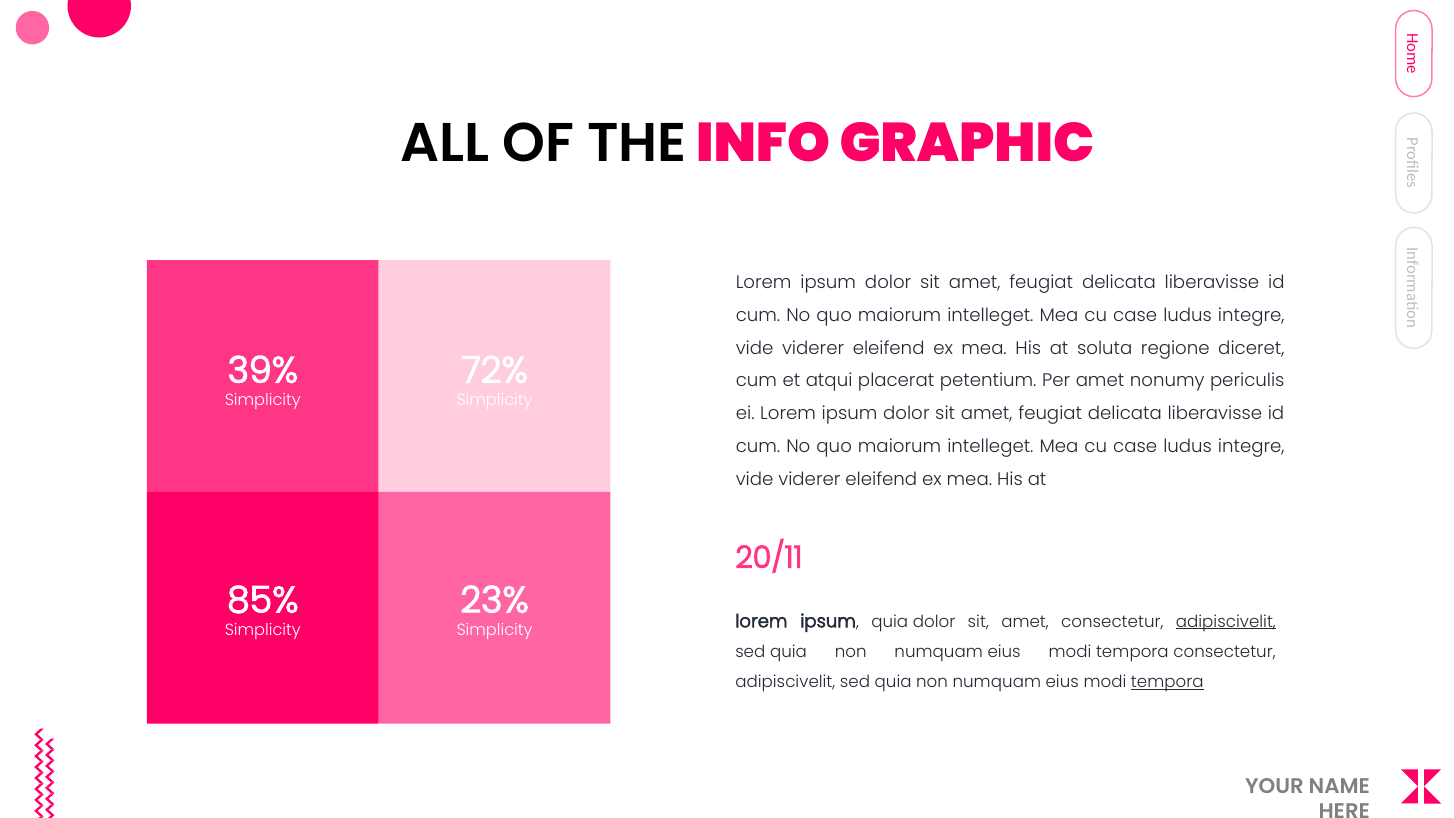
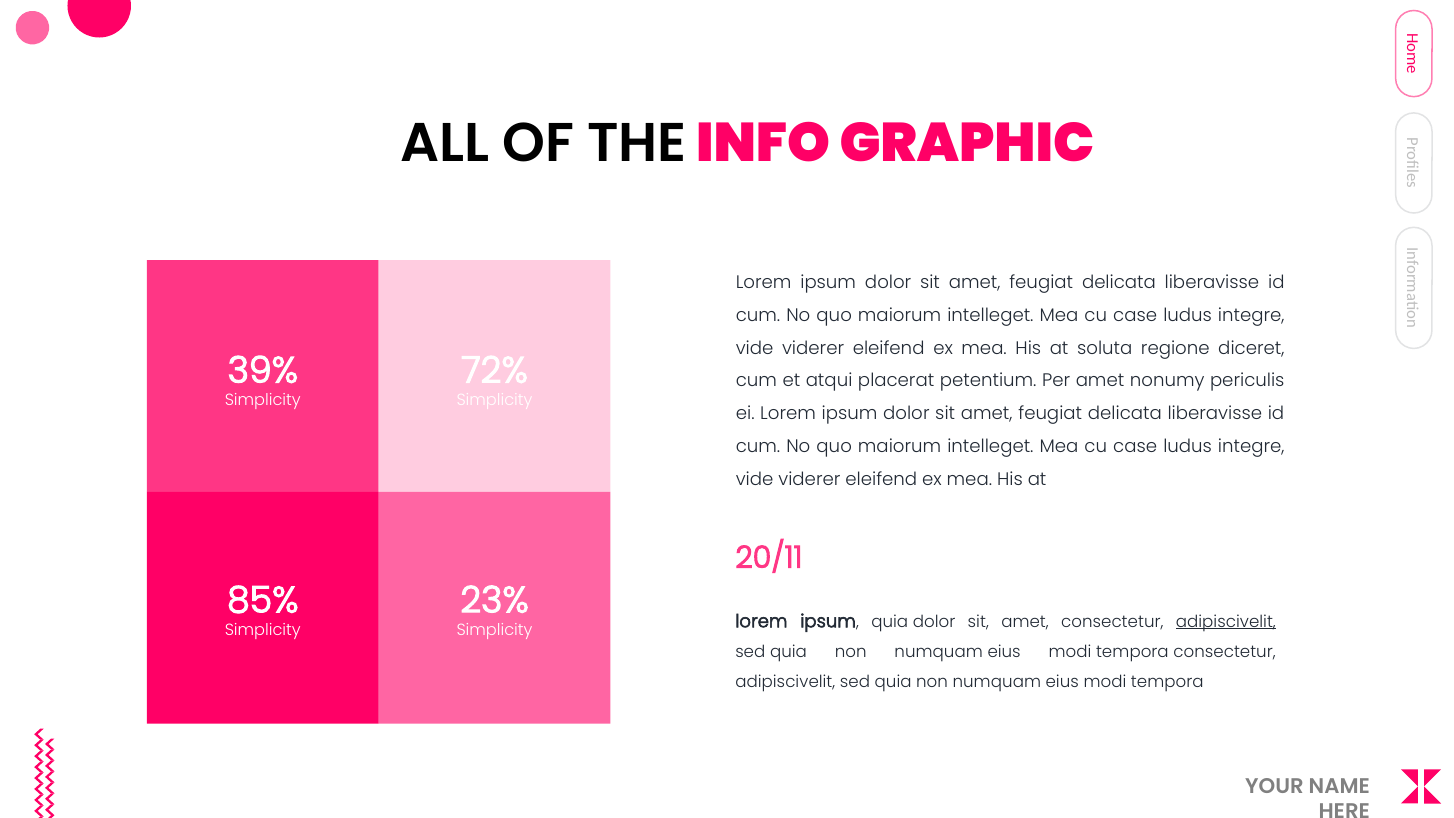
tempora underline: present -> none (1167, 682)
